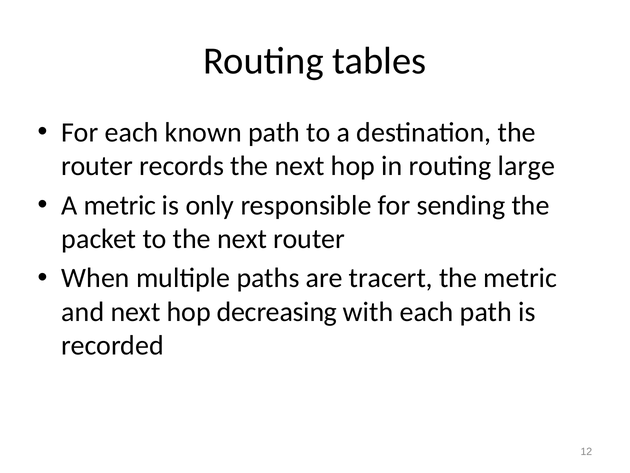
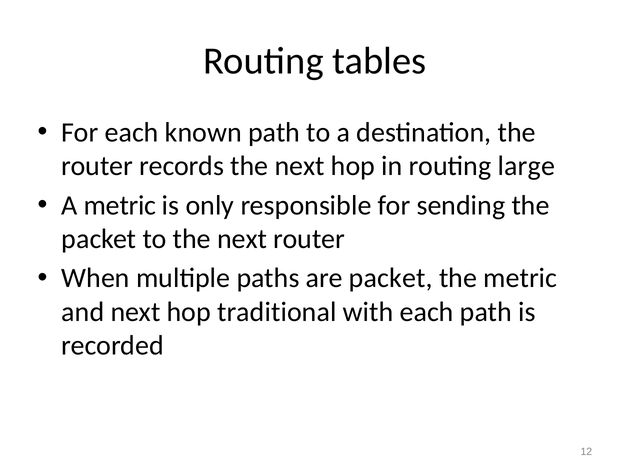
are tracert: tracert -> packet (391, 278)
decreasing: decreasing -> traditional (277, 312)
